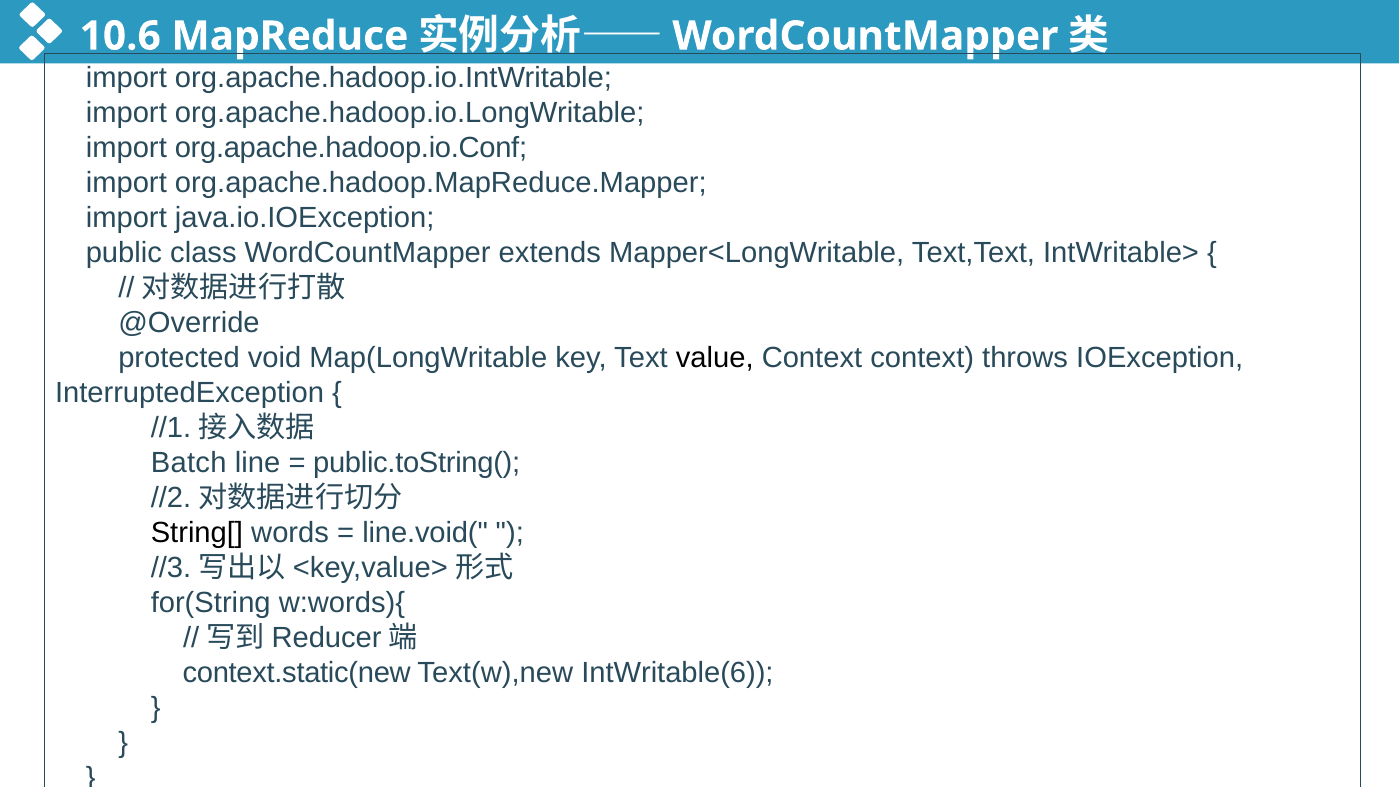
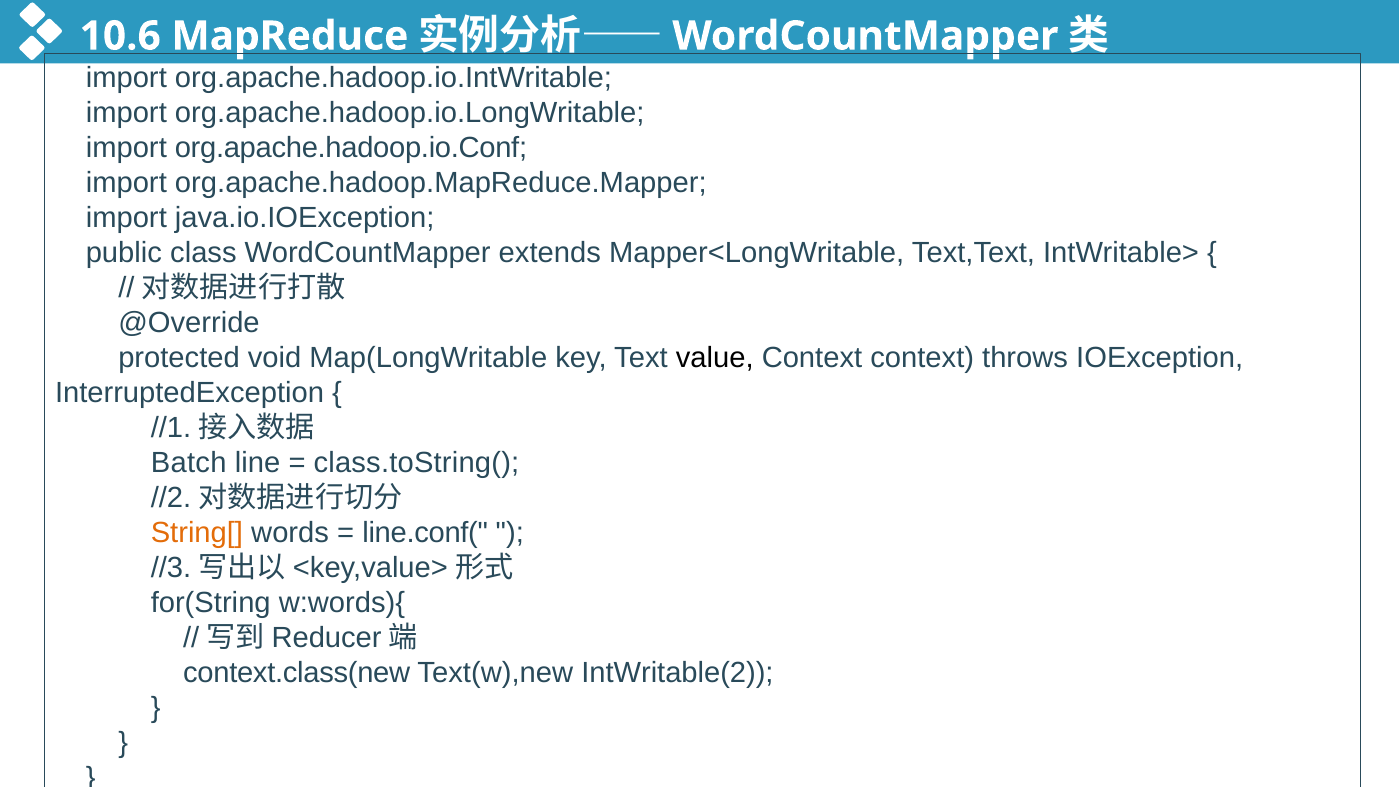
public.toString(: public.toString( -> class.toString( (416, 463)
String[ colour: black -> orange (197, 533)
line.void(: line.void( -> line.conf( (425, 533)
context.static(new: context.static(new -> context.class(new (297, 673)
IntWritable(6: IntWritable(6 -> IntWritable(2 (677, 673)
